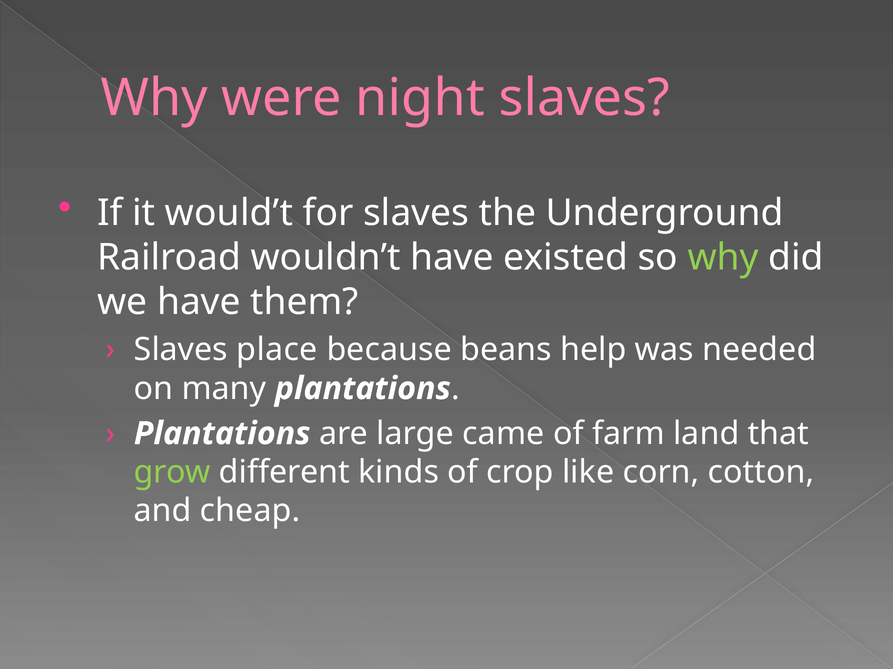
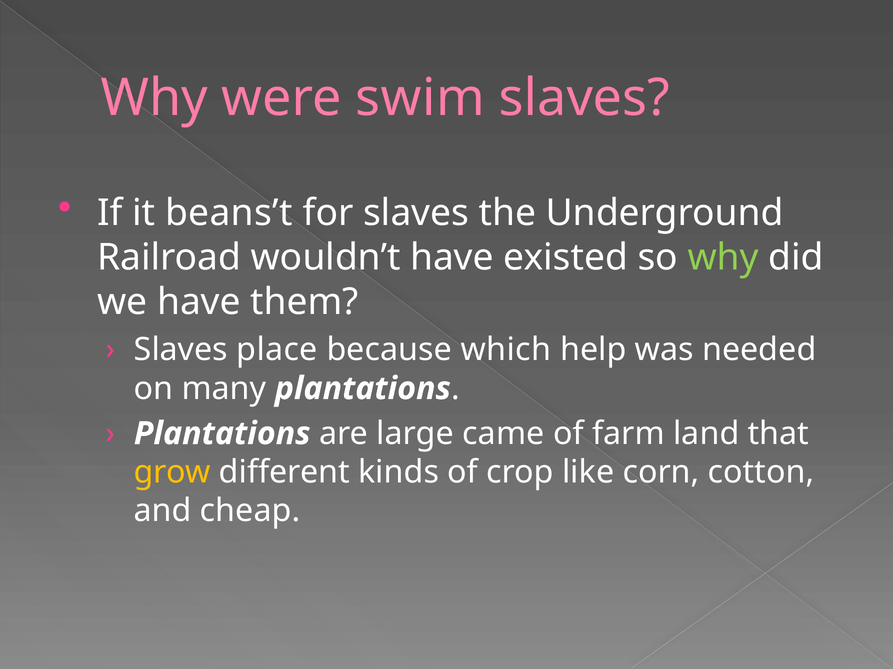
night: night -> swim (420, 98)
would’t: would’t -> beans’t (229, 213)
beans: beans -> which (506, 350)
grow colour: light green -> yellow (172, 473)
